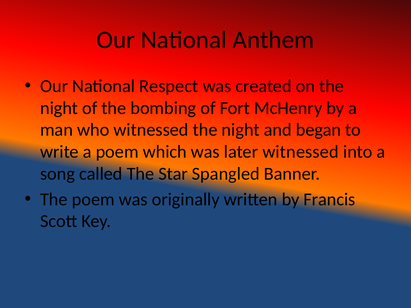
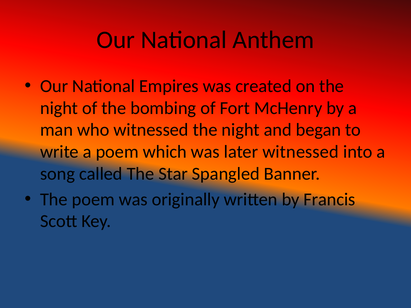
Respect: Respect -> Empires (169, 86)
